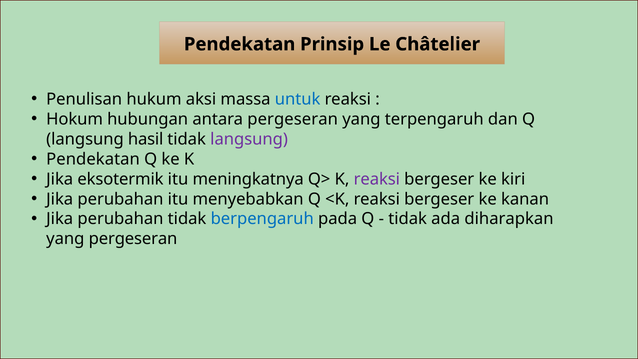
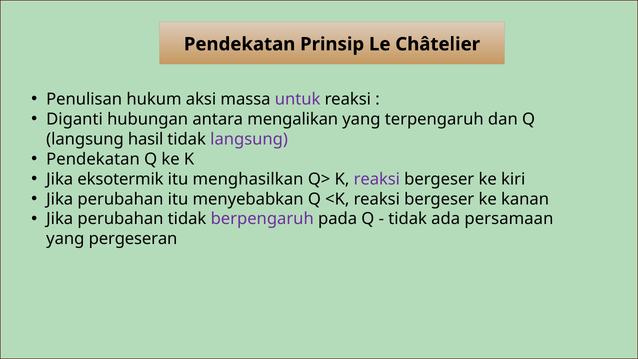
untuk colour: blue -> purple (298, 99)
Hokum: Hokum -> Diganti (75, 119)
antara pergeseran: pergeseran -> mengalikan (293, 119)
meningkatnya: meningkatnya -> menghasilkan (248, 179)
berpengaruh colour: blue -> purple (262, 219)
diharapkan: diharapkan -> persamaan (509, 219)
